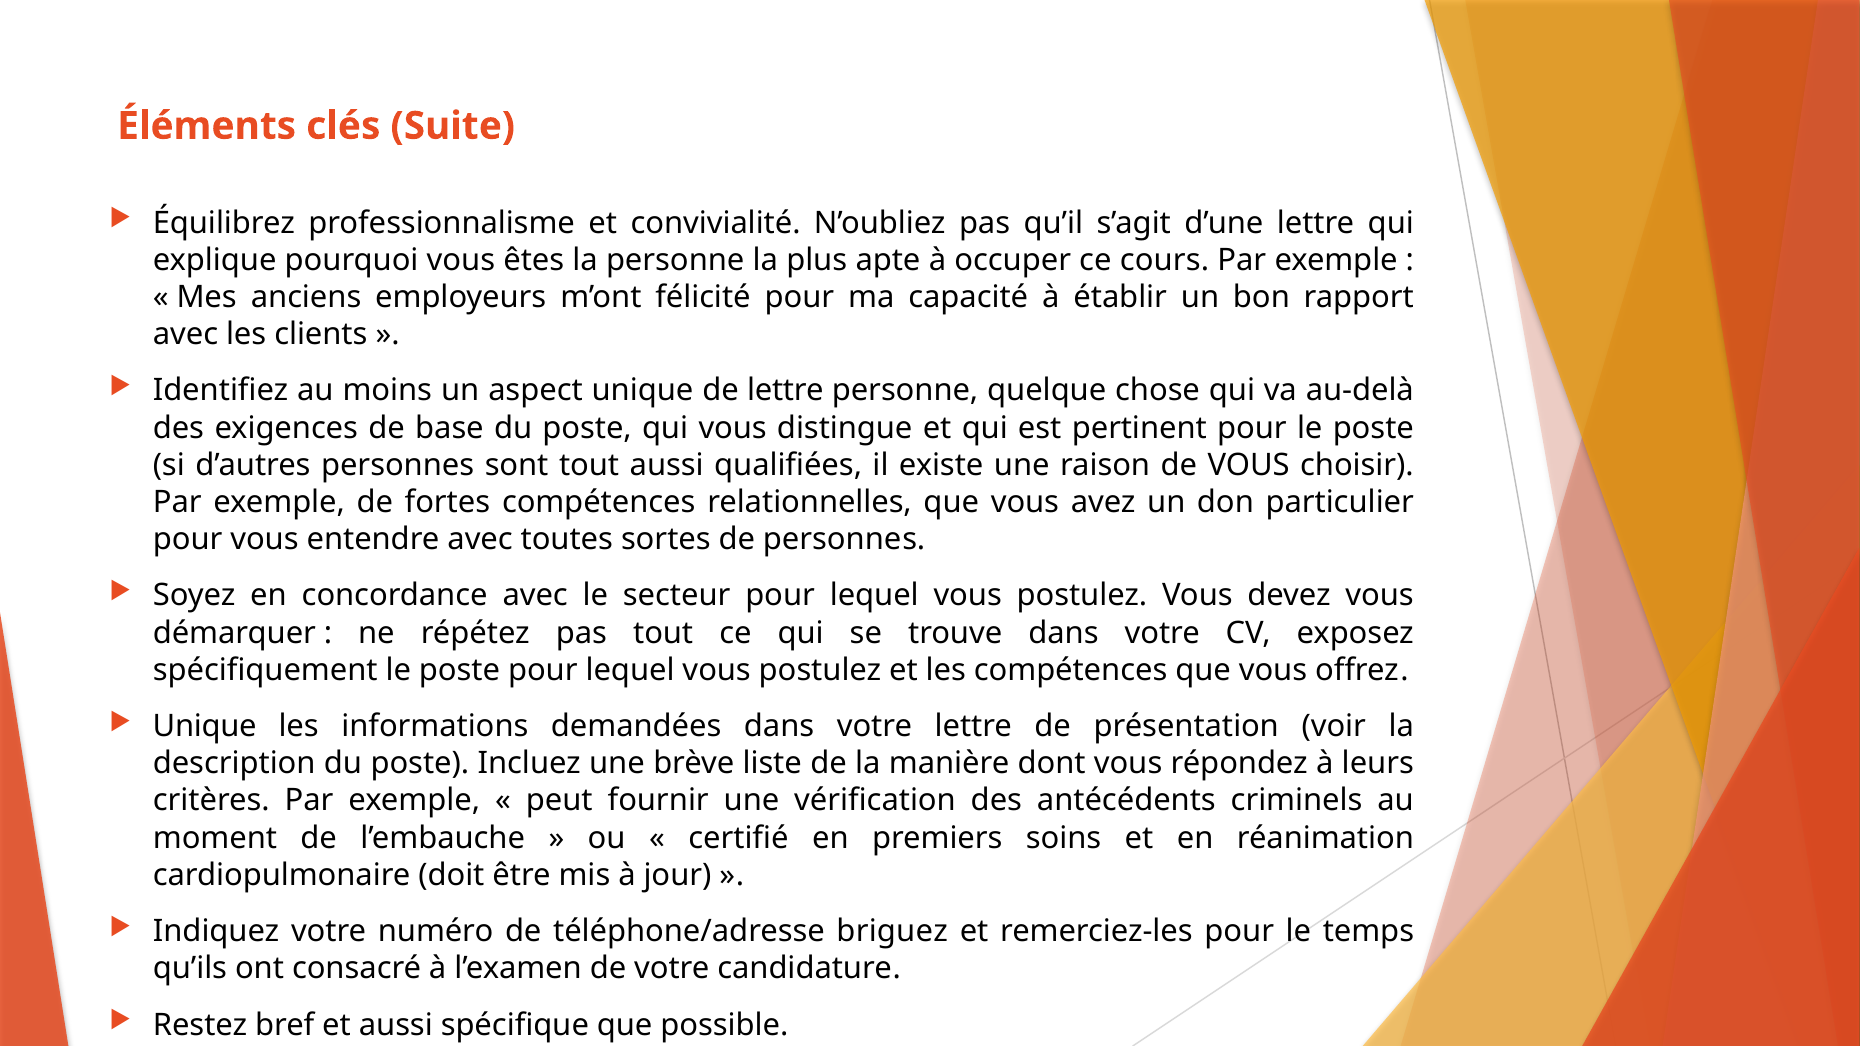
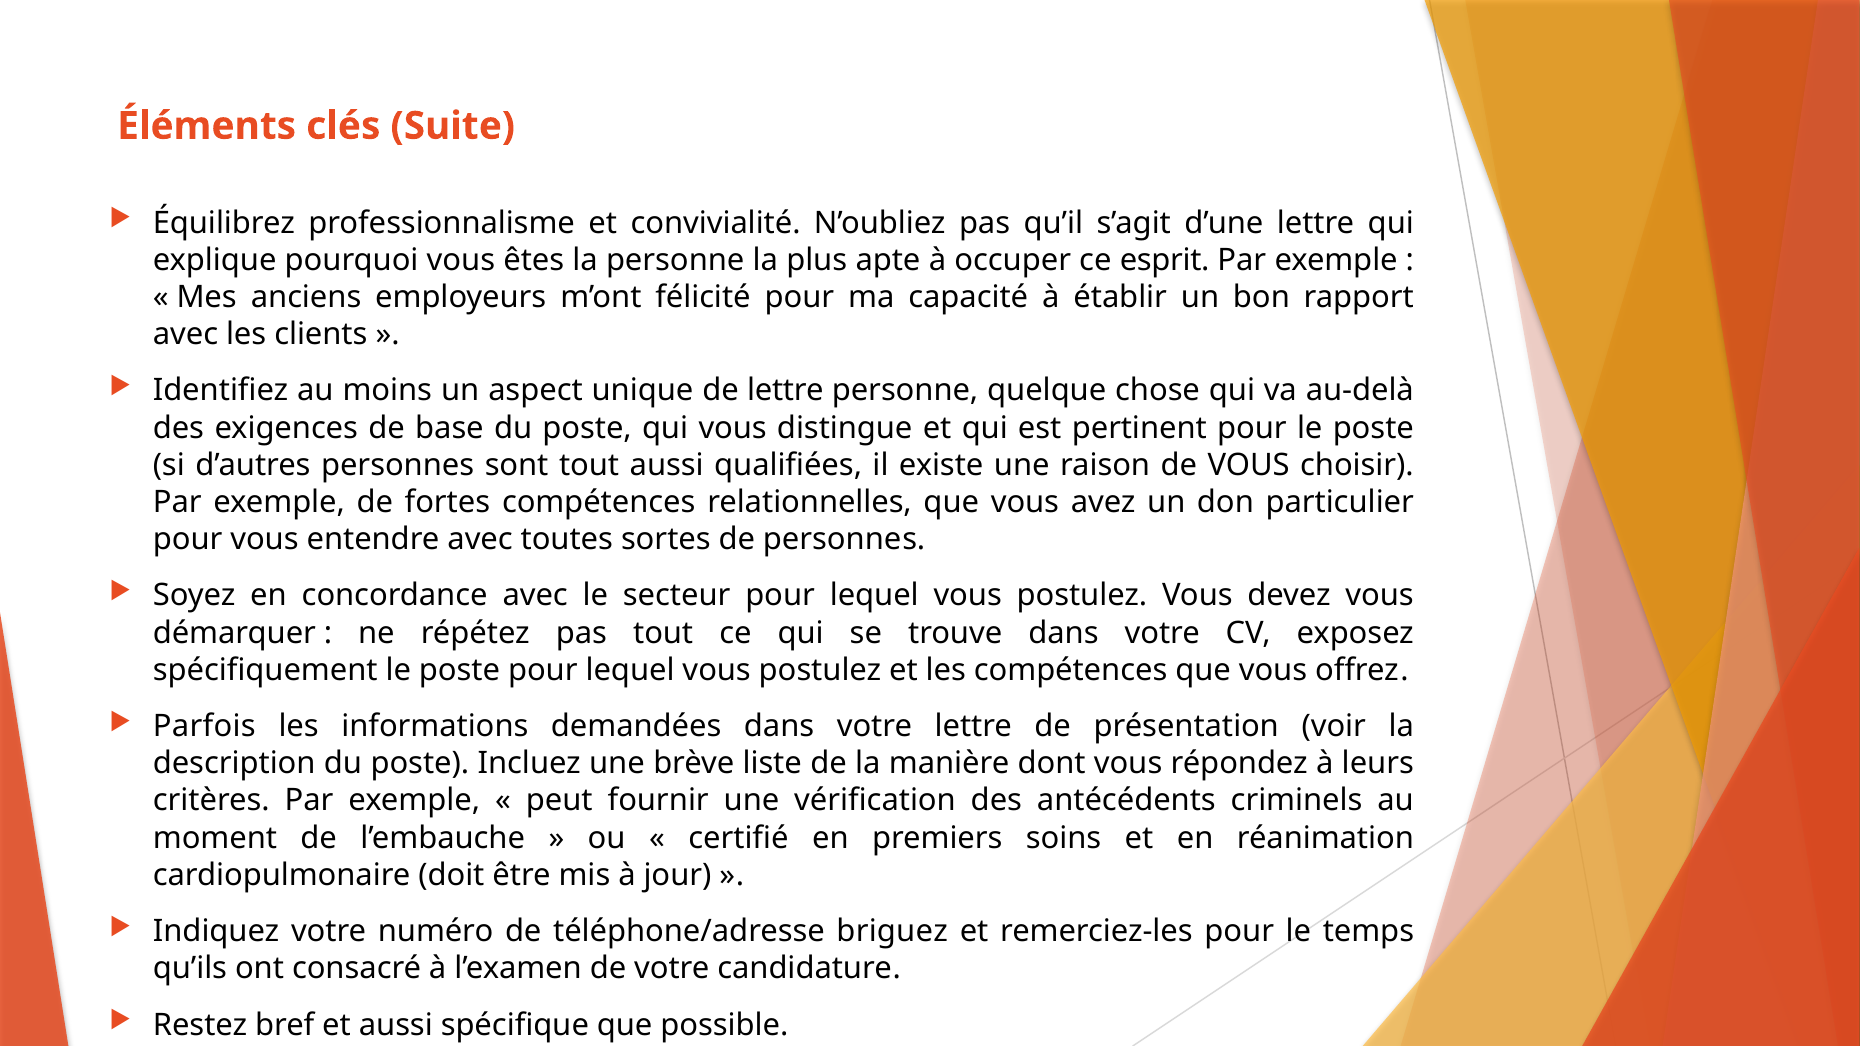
cours: cours -> esprit (1165, 260)
Unique: Unique -> Parfois (204, 727)
